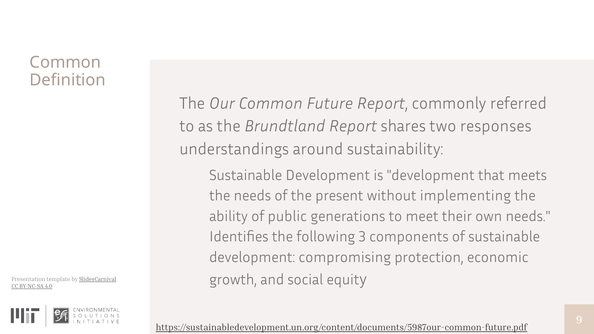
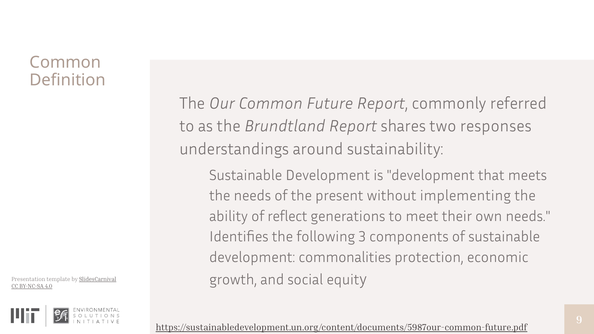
public: public -> reflect (287, 216)
compromising: compromising -> commonalities (345, 257)
